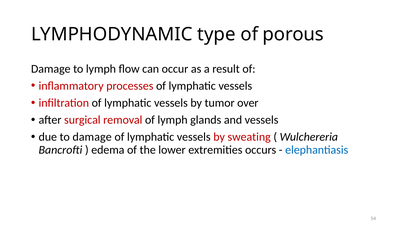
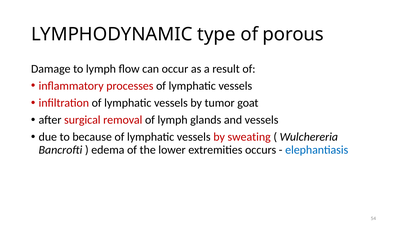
over: over -> goat (248, 103)
to damage: damage -> because (92, 137)
